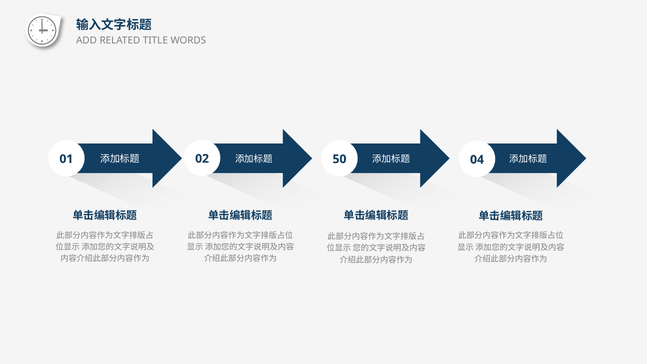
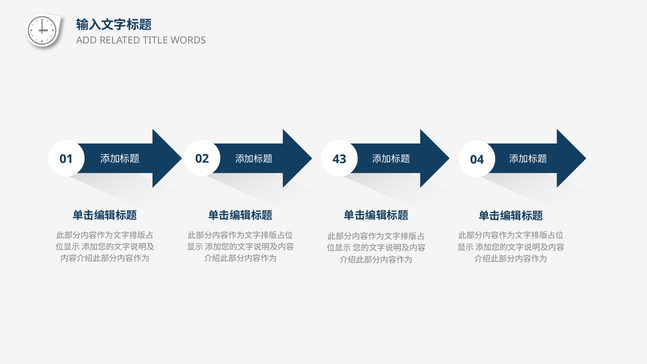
50: 50 -> 43 (339, 159)
